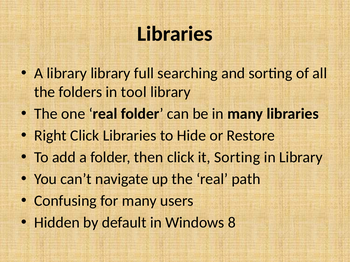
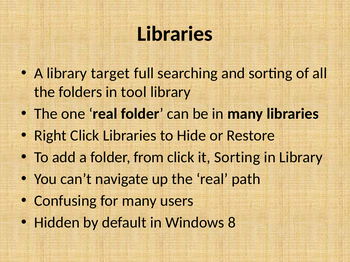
library library: library -> target (110, 73)
then: then -> from (149, 158)
